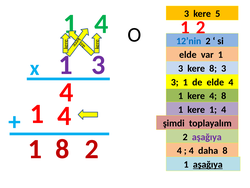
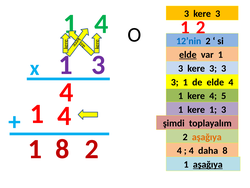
5: 5 -> 3 (218, 14)
elde underline: none -> present (188, 55)
8: 8 -> 3 (213, 68)
4 8: 8 -> 5 (224, 96)
kere 1 4: 4 -> 3 (224, 109)
aşağıya colour: purple -> orange (207, 137)
